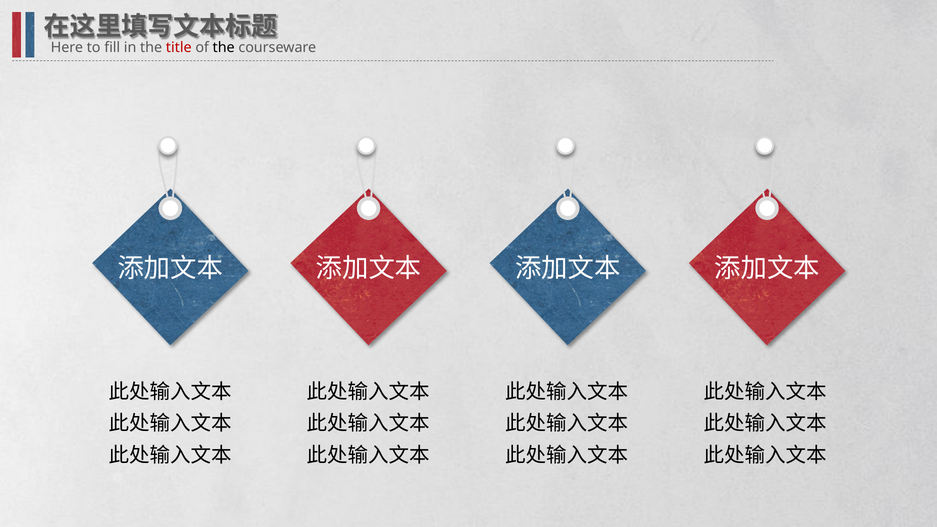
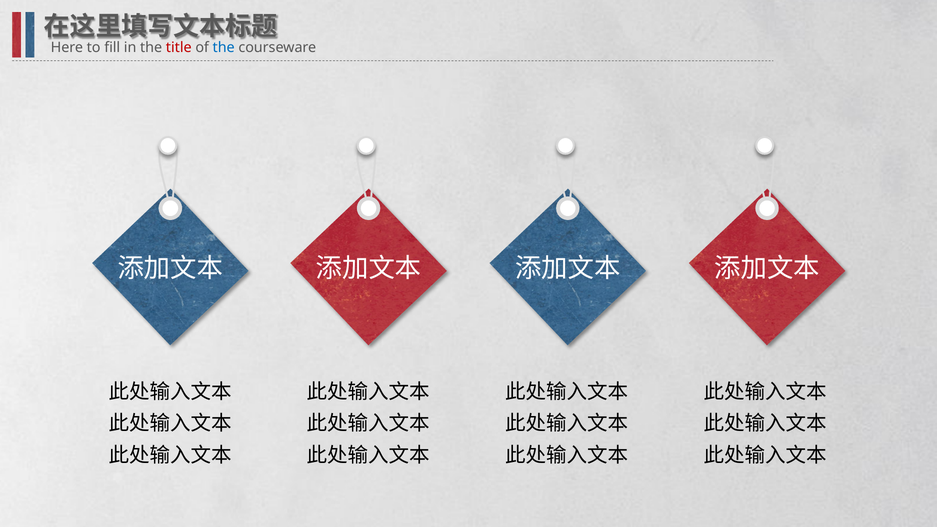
the colour: black -> blue (224, 47)
